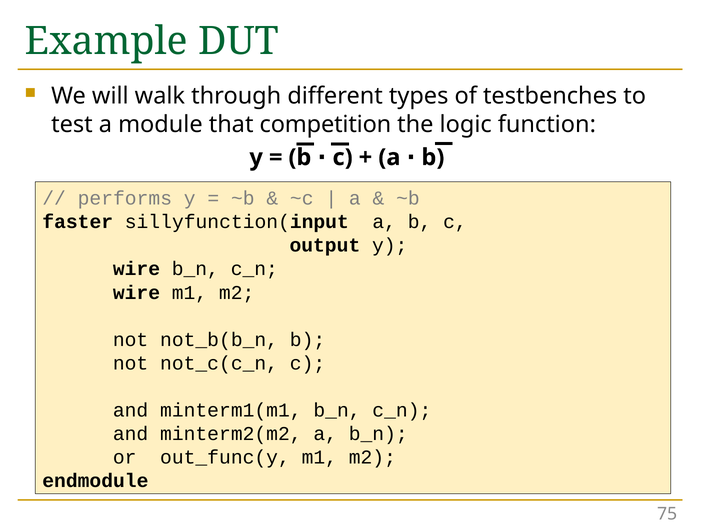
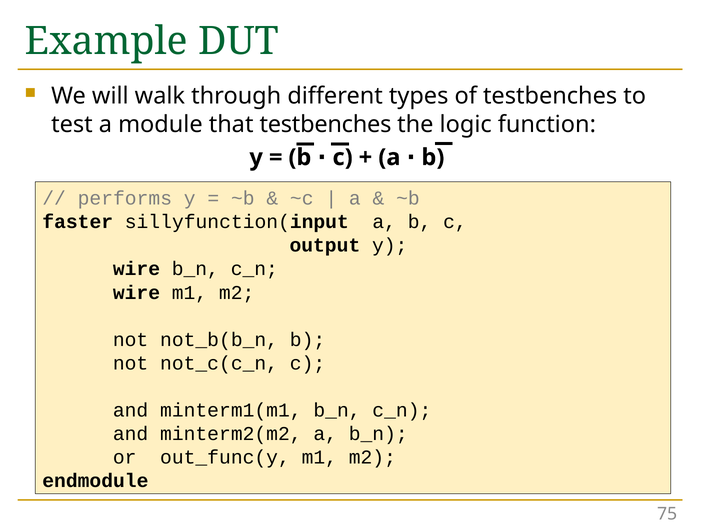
that competition: competition -> testbenches (325, 125)
